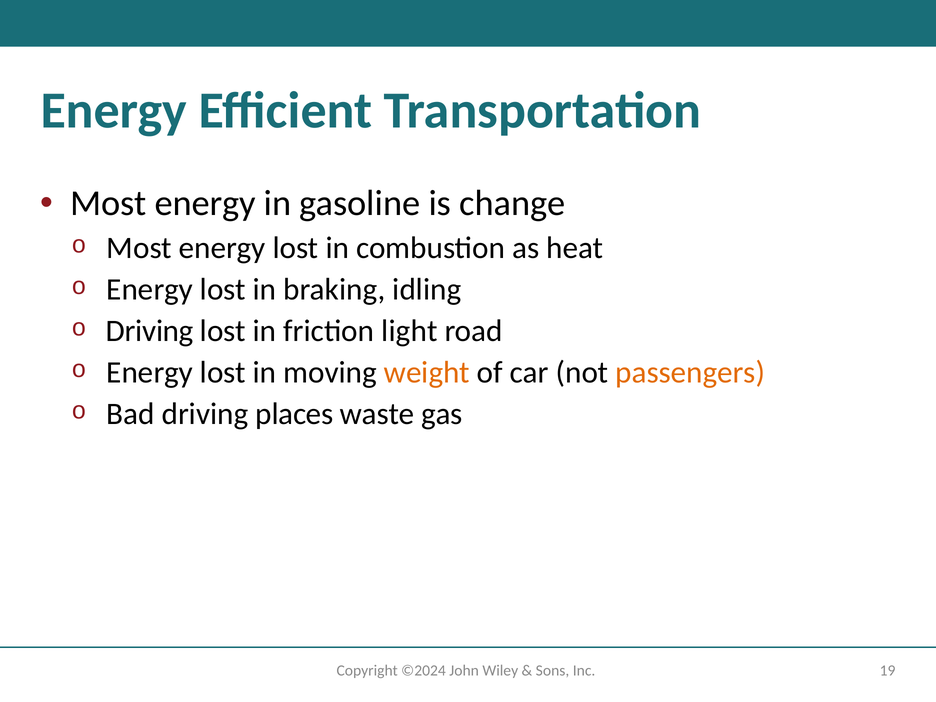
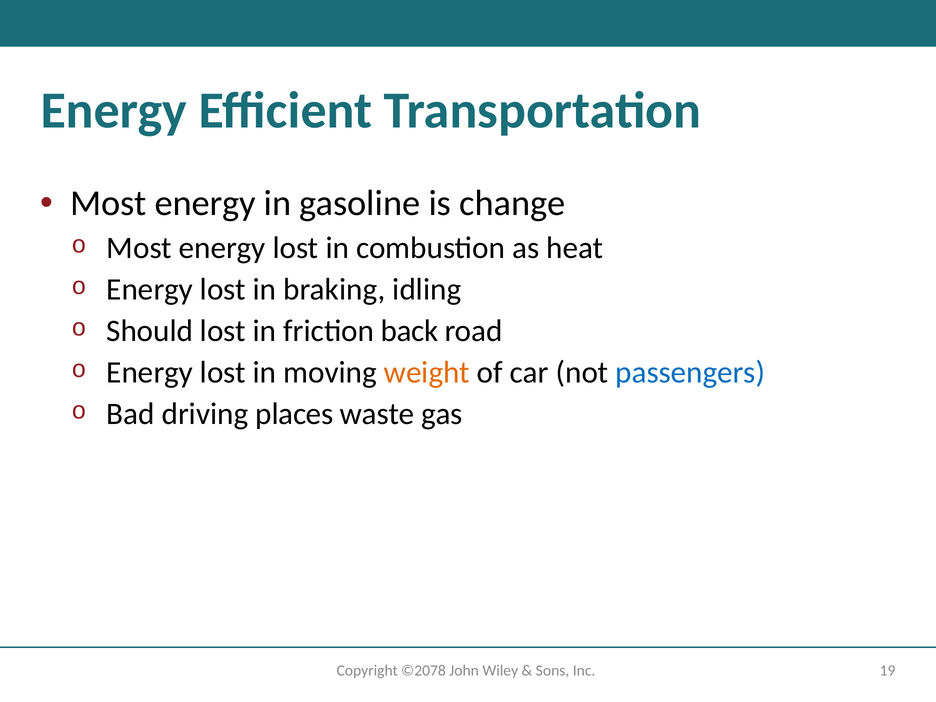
Driving: Driving -> Should (150, 331)
light: light -> back (410, 331)
passengers colour: orange -> blue (690, 372)
©2024: ©2024 -> ©2078 (424, 670)
